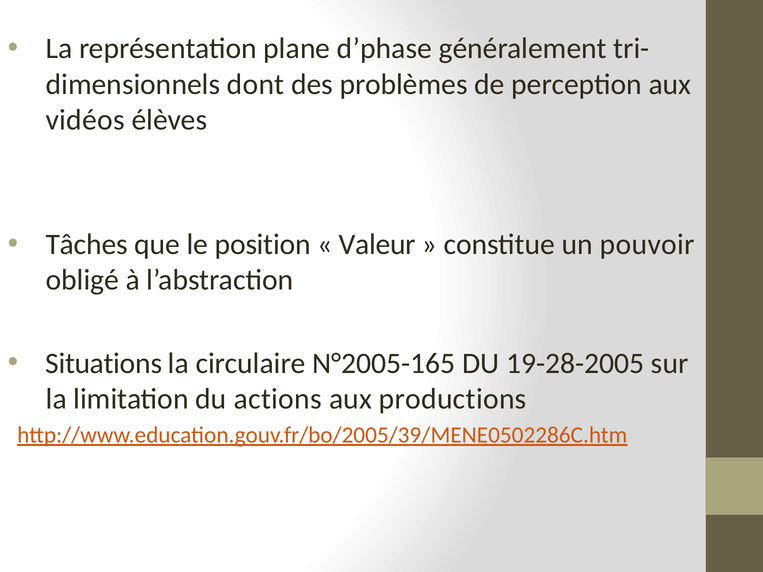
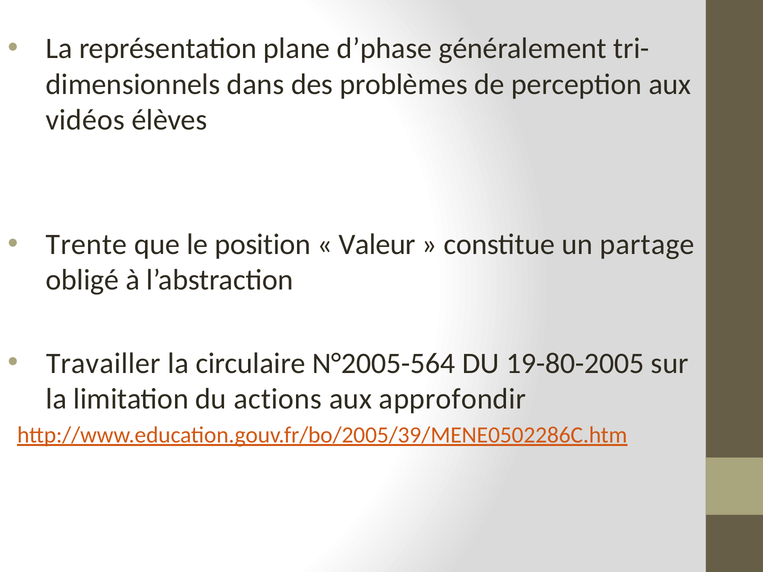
dont: dont -> dans (256, 84)
Tâches: Tâches -> Trente (86, 245)
pouvoir: pouvoir -> partage (647, 245)
Situations: Situations -> Travailler (103, 363)
N°2005-165: N°2005-165 -> N°2005-564 (384, 363)
19-28-2005: 19-28-2005 -> 19-80-2005 (575, 363)
productions: productions -> approfondir (453, 399)
